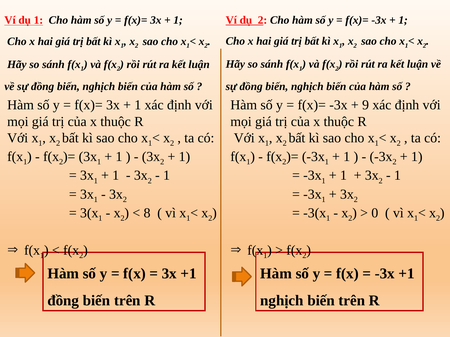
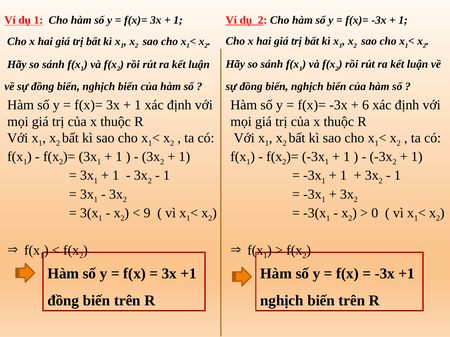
9: 9 -> 6 (366, 105)
8: 8 -> 9 (147, 213)
